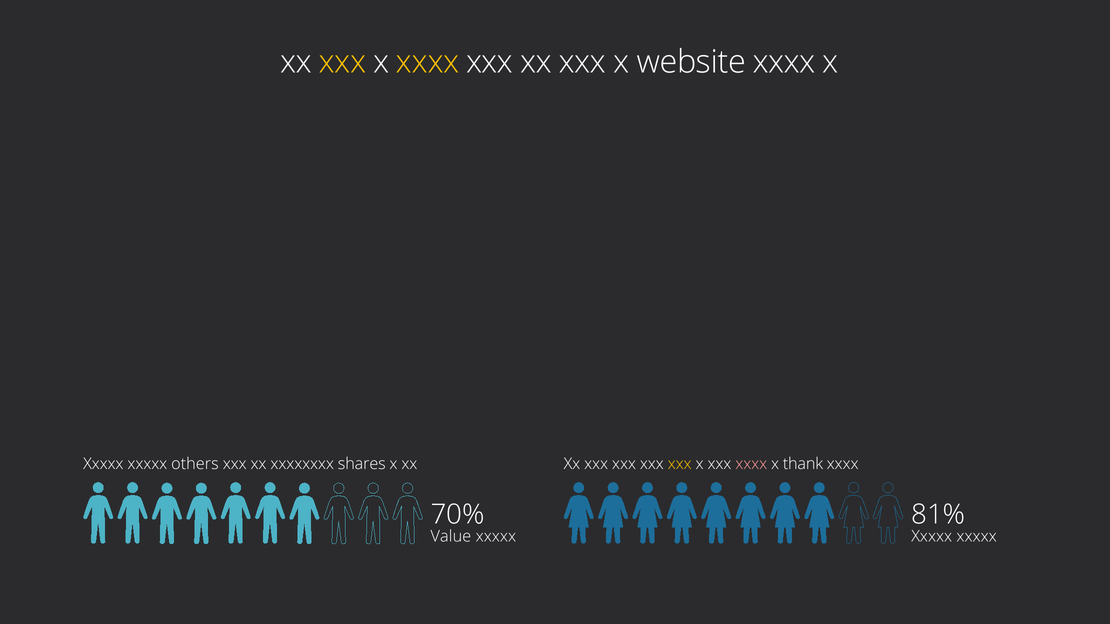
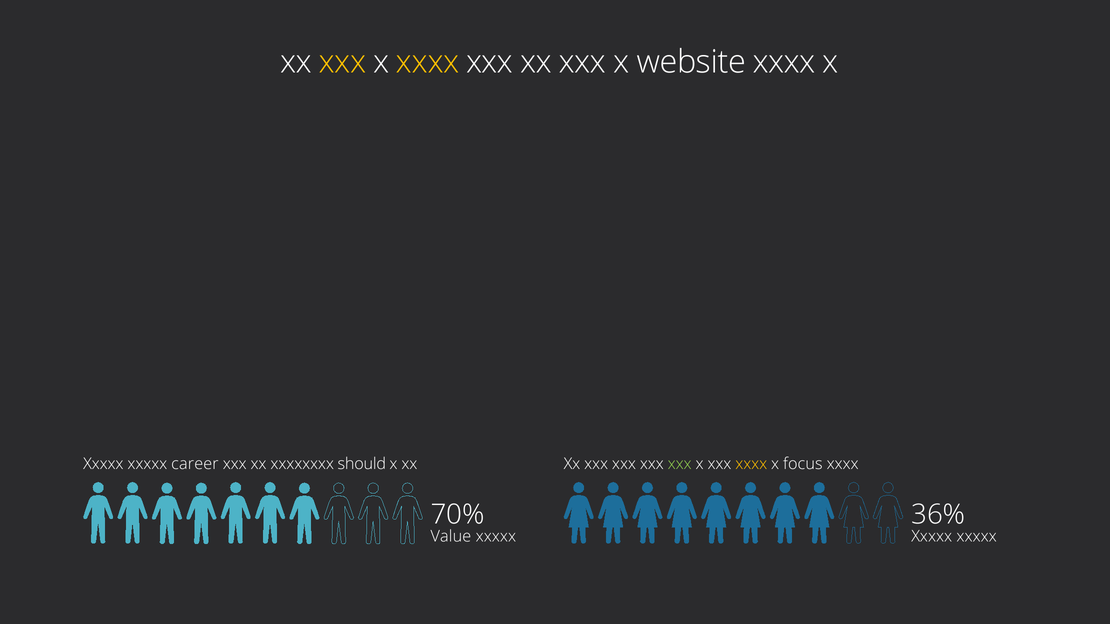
others: others -> career (195, 464)
shares: shares -> should (362, 464)
xxx colour: yellow -> light green (680, 464)
xxxx colour: pink -> yellow (751, 464)
thank: thank -> focus (803, 464)
81%: 81% -> 36% (938, 515)
